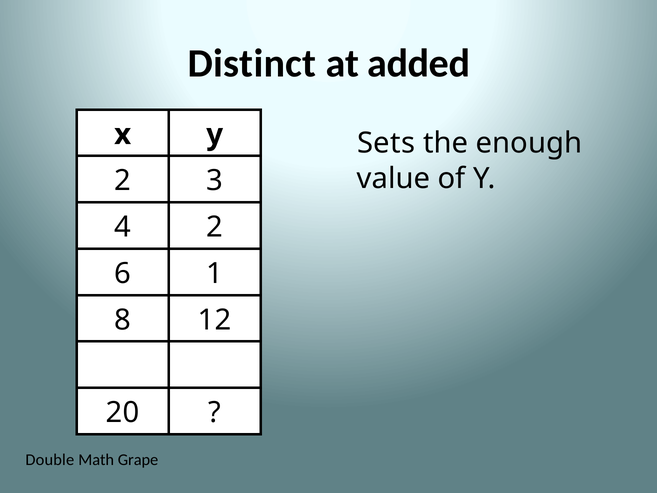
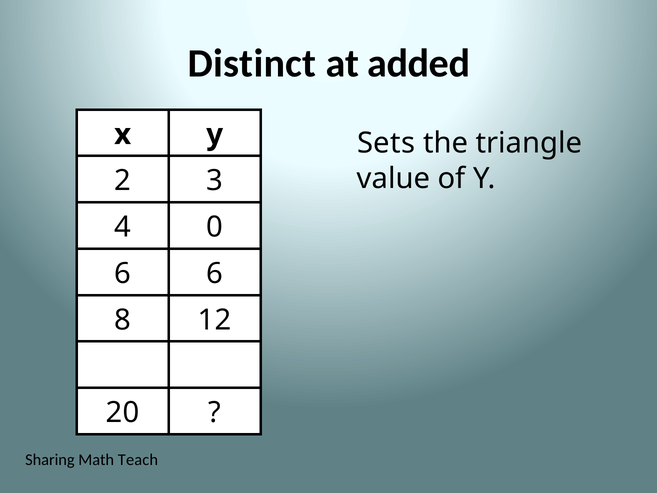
enough: enough -> triangle (529, 143)
4 2: 2 -> 0 (215, 227)
6 1: 1 -> 6 (215, 273)
Double: Double -> Sharing (50, 459)
Grape: Grape -> Teach (138, 459)
